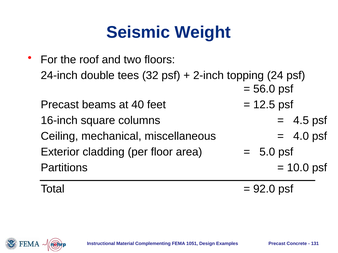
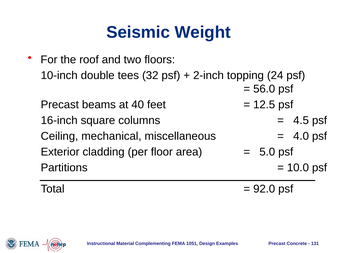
24-inch: 24-inch -> 10-inch (59, 76)
